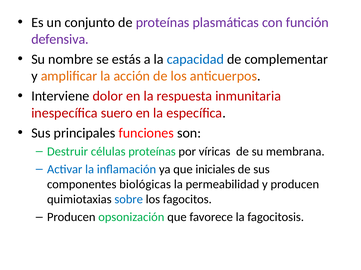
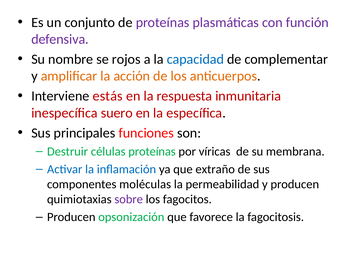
estás: estás -> rojos (126, 59)
dolor: dolor -> estás (108, 96)
iniciales: iniciales -> extraño (215, 170)
biológicas: biológicas -> moléculas (145, 185)
sobre colour: blue -> purple (129, 200)
